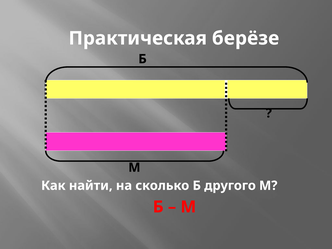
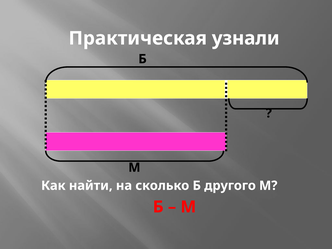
берёзе: берёзе -> узнали (246, 38)
